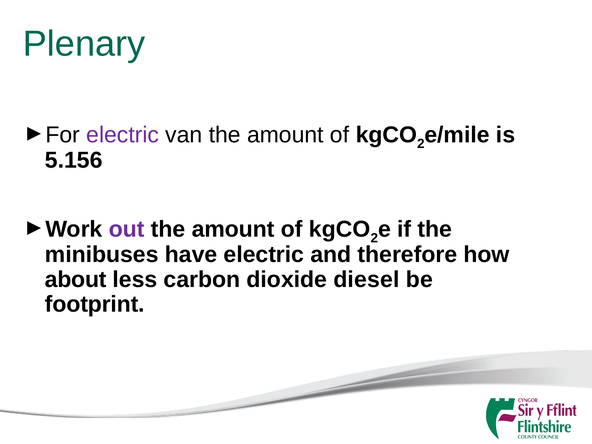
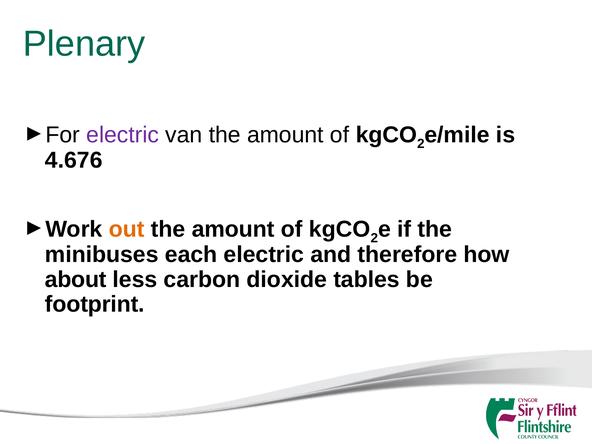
5.156: 5.156 -> 4.676 (74, 160)
out colour: purple -> orange (127, 229)
have: have -> each (191, 255)
diesel: diesel -> tables (367, 279)
